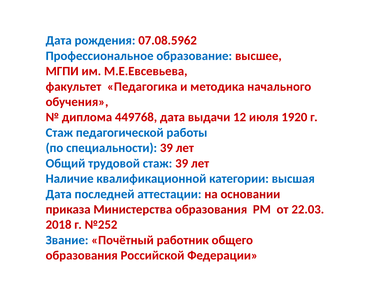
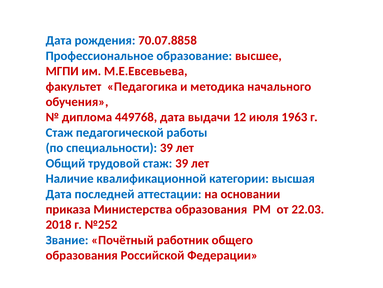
07.08.5962: 07.08.5962 -> 70.07.8858 (168, 40)
1920: 1920 -> 1963 (294, 117)
